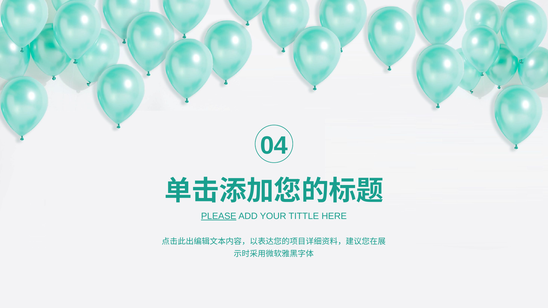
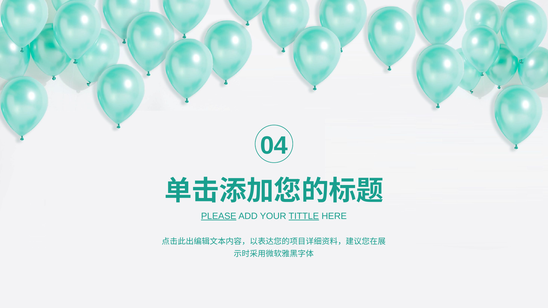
TITTLE underline: none -> present (304, 216)
